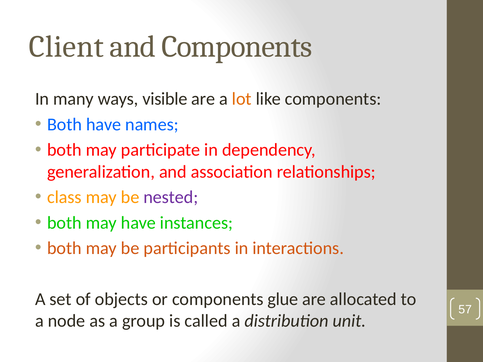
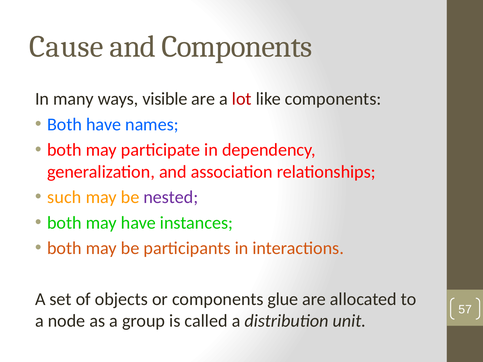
Client: Client -> Cause (66, 47)
lot colour: orange -> red (242, 99)
class: class -> such (64, 197)
